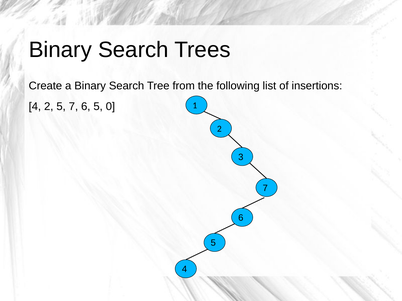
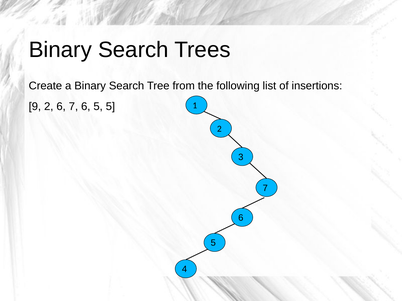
4: 4 -> 9 (35, 107)
2 5: 5 -> 6 (61, 107)
5 0: 0 -> 5 (110, 107)
